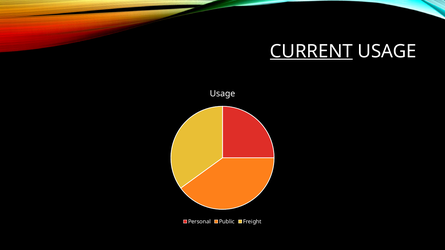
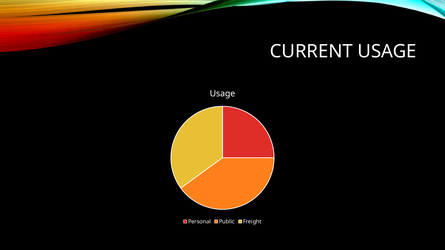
CURRENT underline: present -> none (311, 51)
